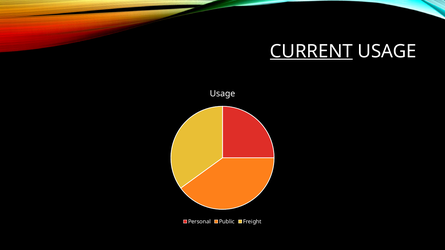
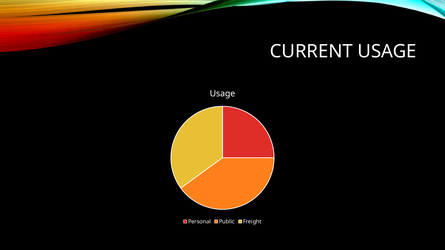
CURRENT underline: present -> none (311, 51)
